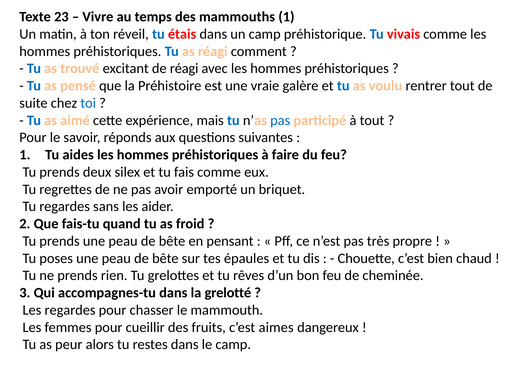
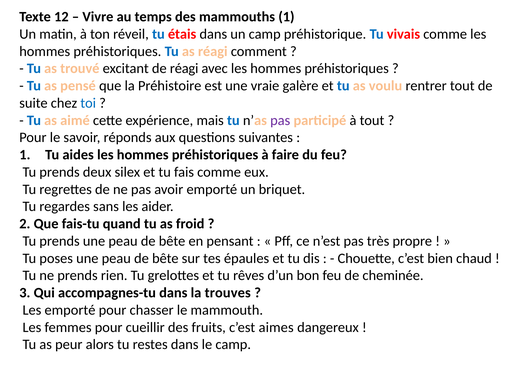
23: 23 -> 12 (61, 17)
pas colour: blue -> purple (280, 120)
grelotté: grelotté -> trouves (228, 293)
Les regardes: regardes -> emporté (70, 310)
